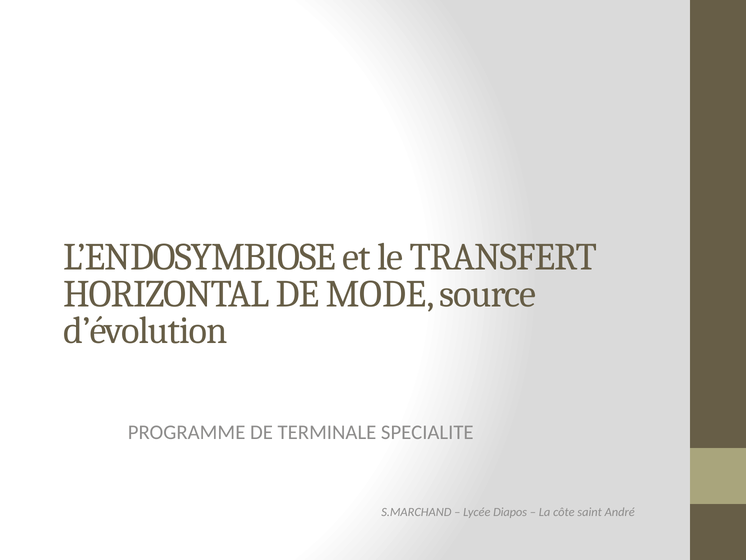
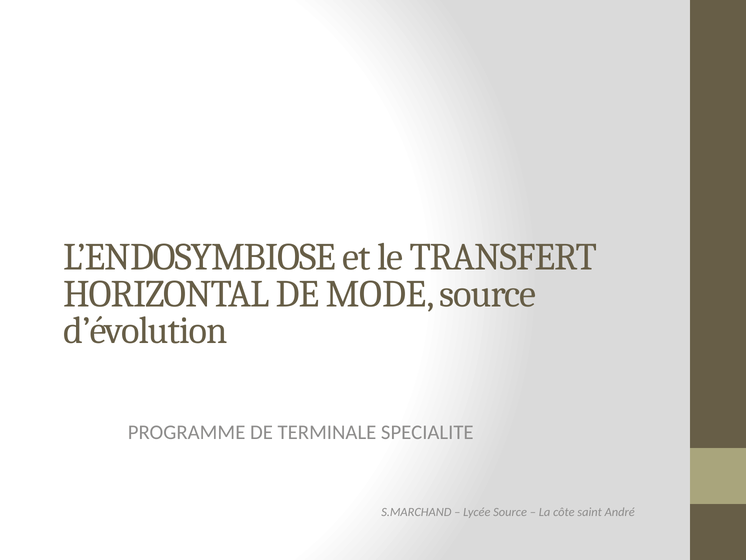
Lycée Diapos: Diapos -> Source (510, 512)
